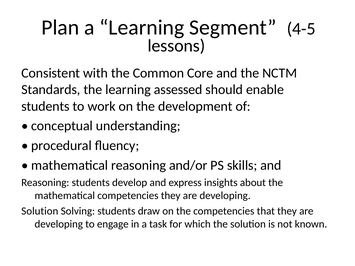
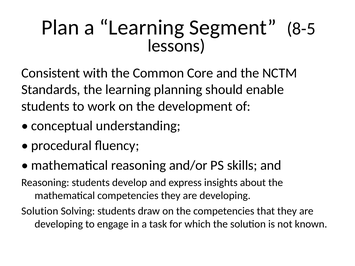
4-5: 4-5 -> 8-5 (301, 29)
assessed: assessed -> planning (178, 90)
